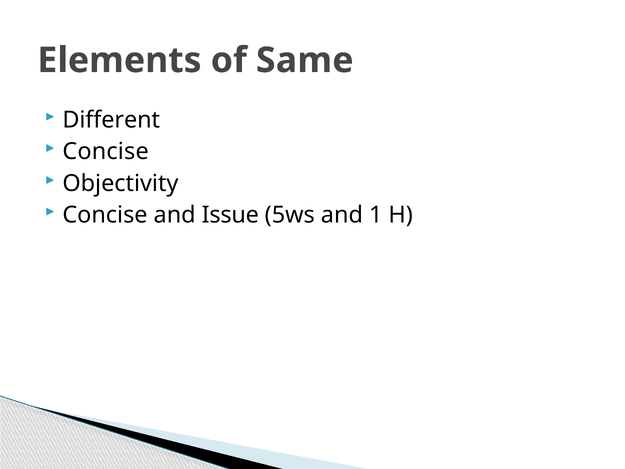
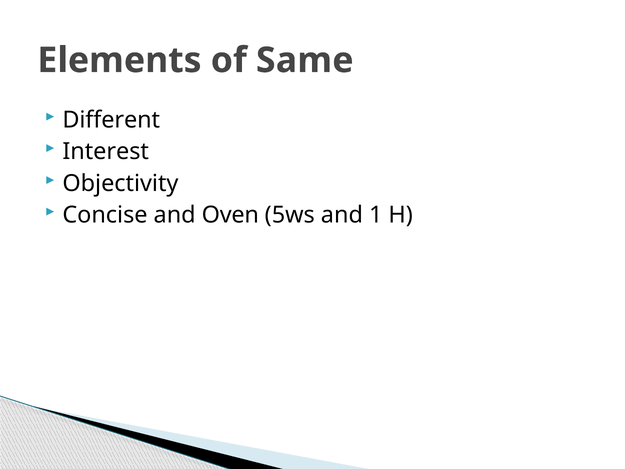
Concise: Concise -> Interest (106, 152)
Issue: Issue -> Oven (230, 215)
